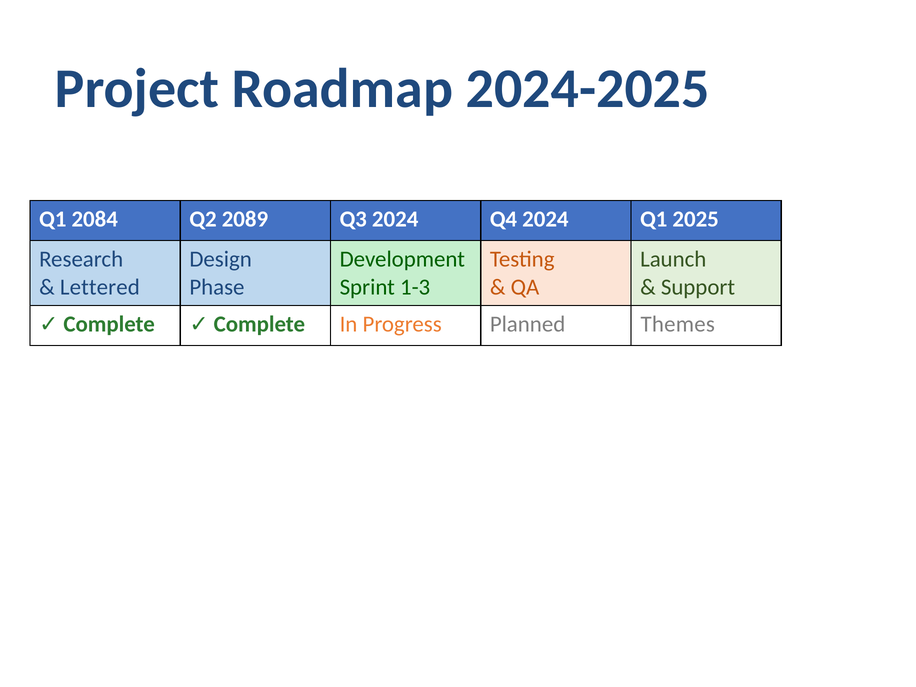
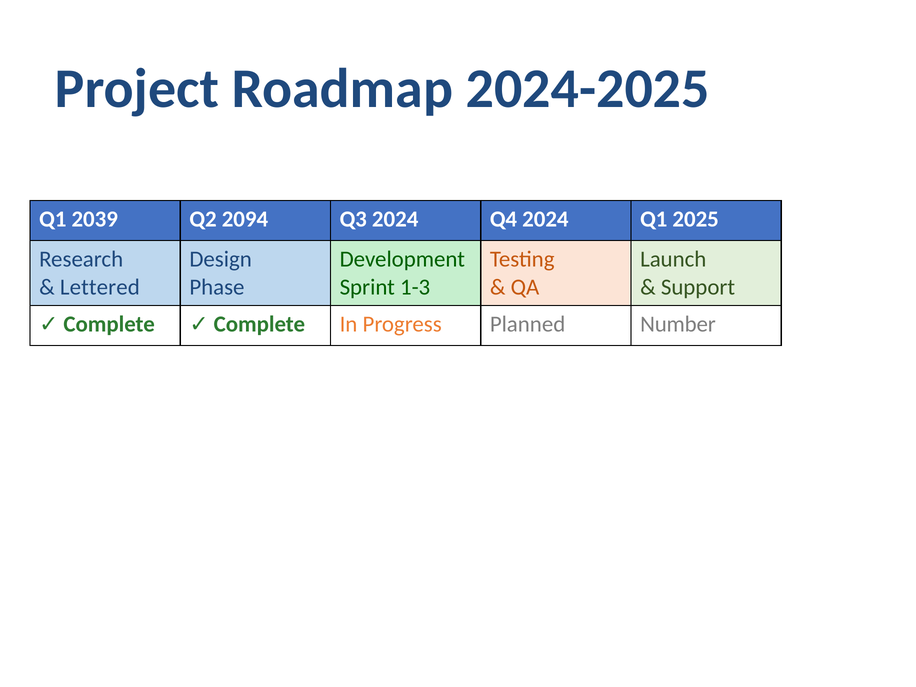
2084: 2084 -> 2039 (95, 219)
2089: 2089 -> 2094 (245, 219)
Themes: Themes -> Number (678, 324)
